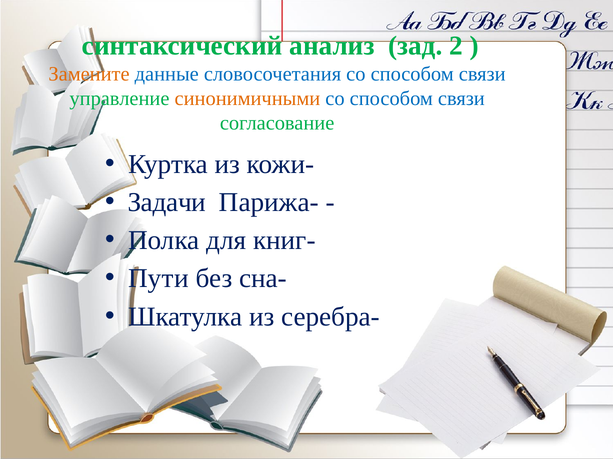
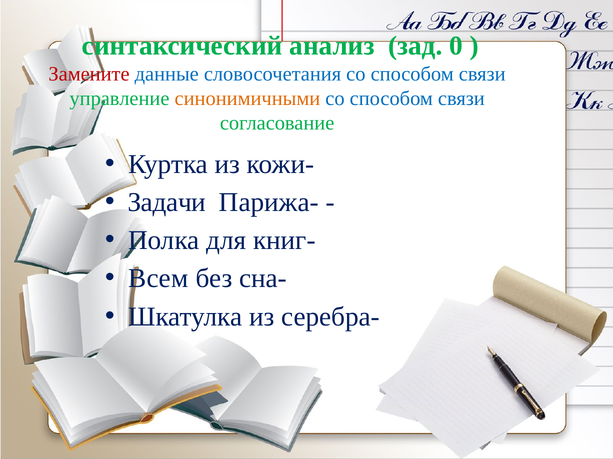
2: 2 -> 0 (456, 46)
Замените colour: orange -> red (89, 74)
Пути: Пути -> Всем (158, 279)
